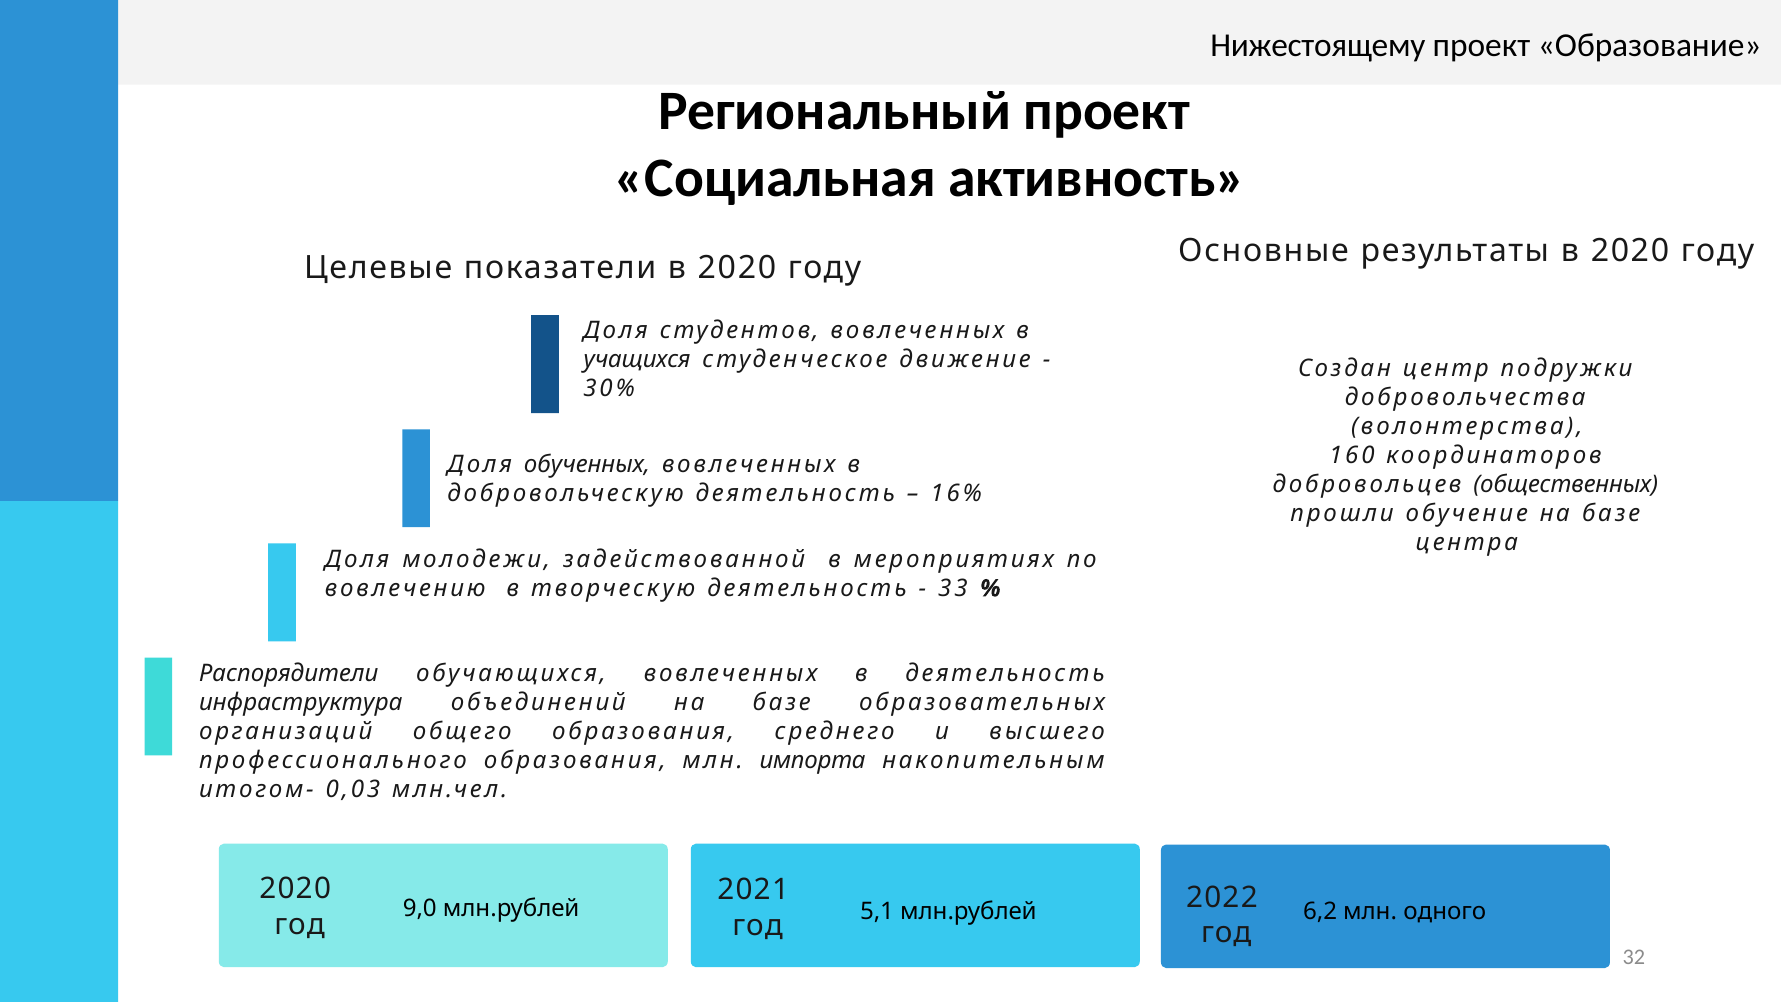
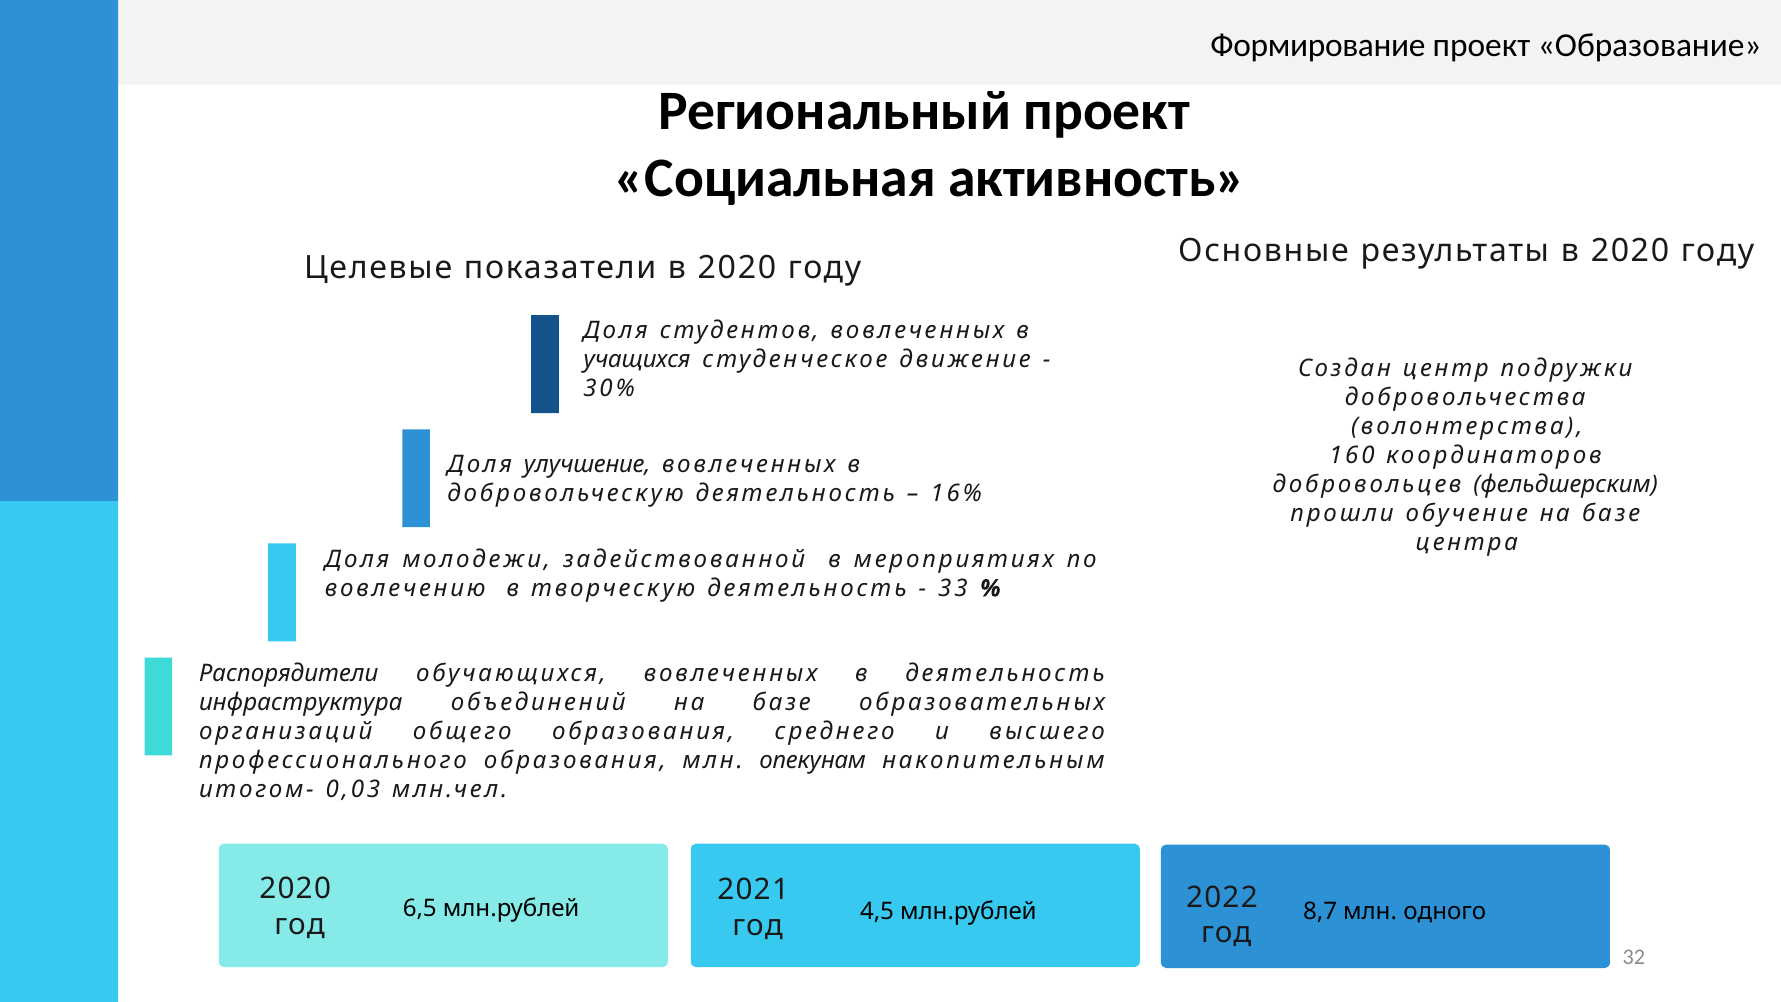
Нижестоящему: Нижестоящему -> Формирование (1318, 46)
обученных: обученных -> улучшение (587, 464)
общественных: общественных -> фельдшерским (1566, 484)
импорта: импорта -> опекунам (813, 761)
9,0: 9,0 -> 6,5 (420, 909)
5,1: 5,1 -> 4,5 (877, 911)
6,2: 6,2 -> 8,7 (1320, 911)
